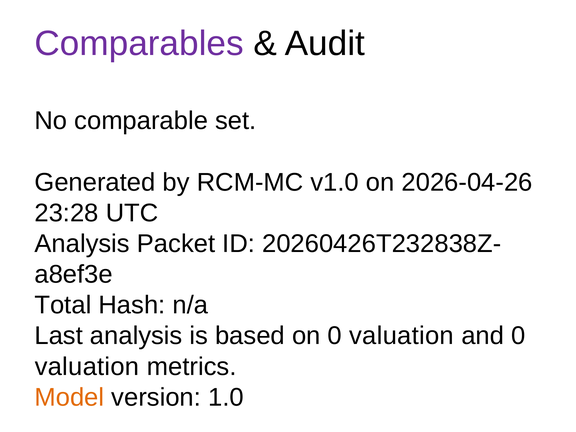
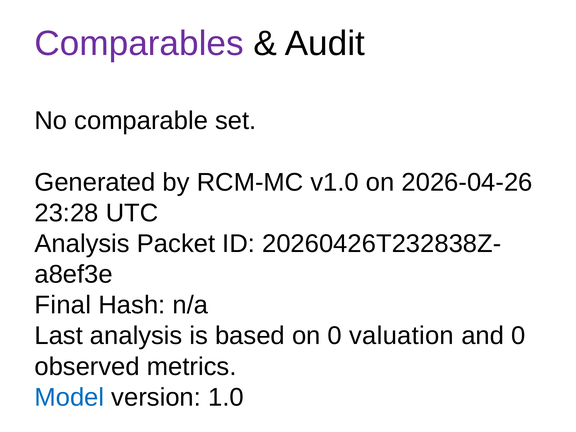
Total: Total -> Final (63, 305)
valuation: valuation -> observed (87, 367)
Model colour: orange -> blue (69, 397)
